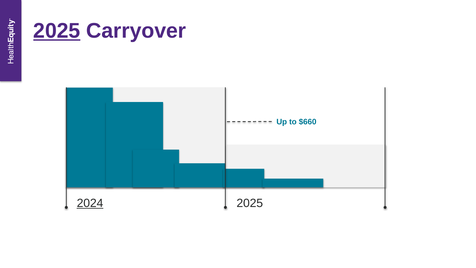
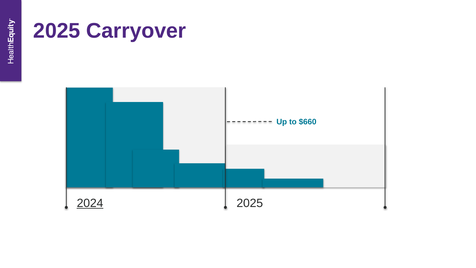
2025 underline: present -> none (57, 31)
